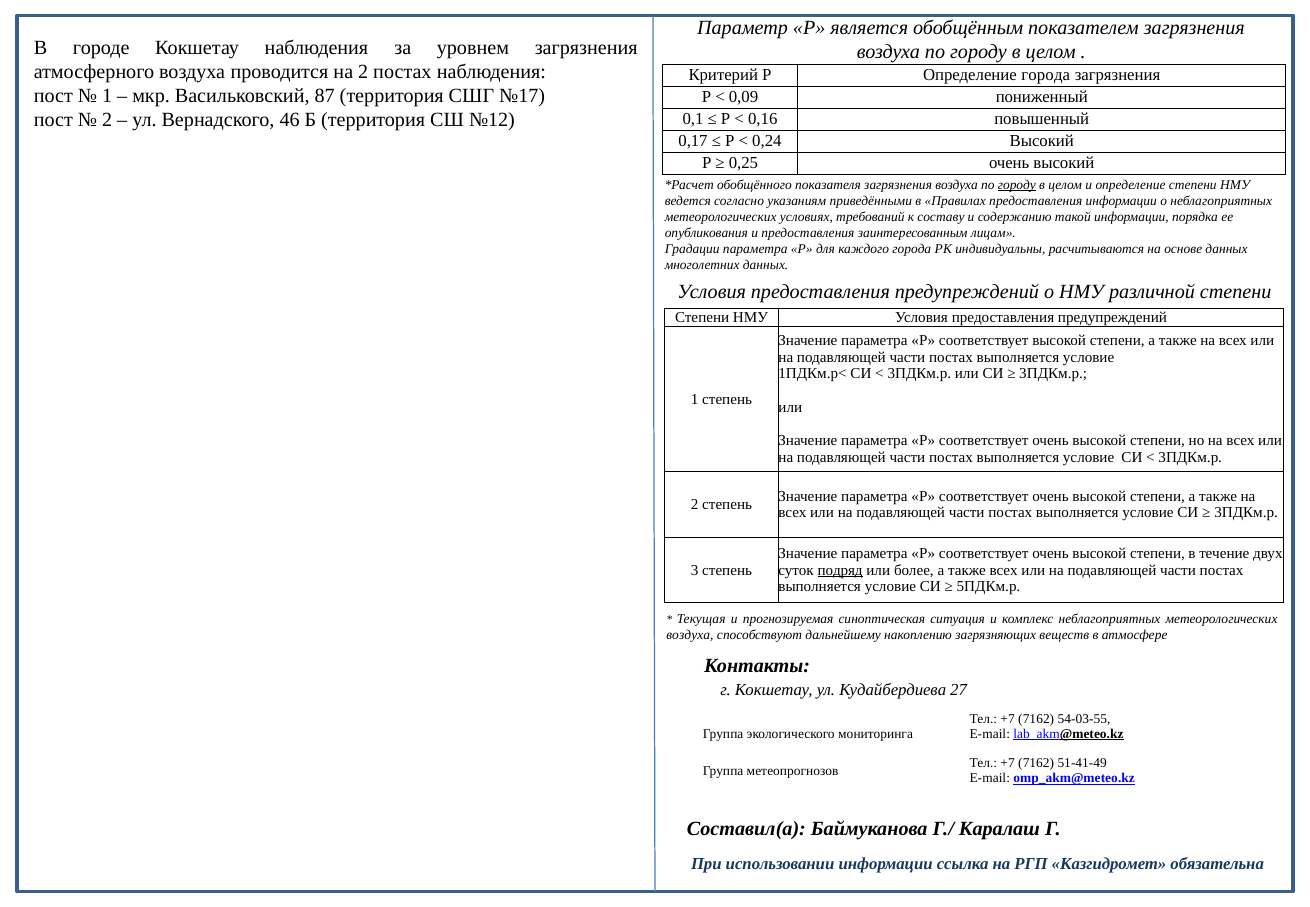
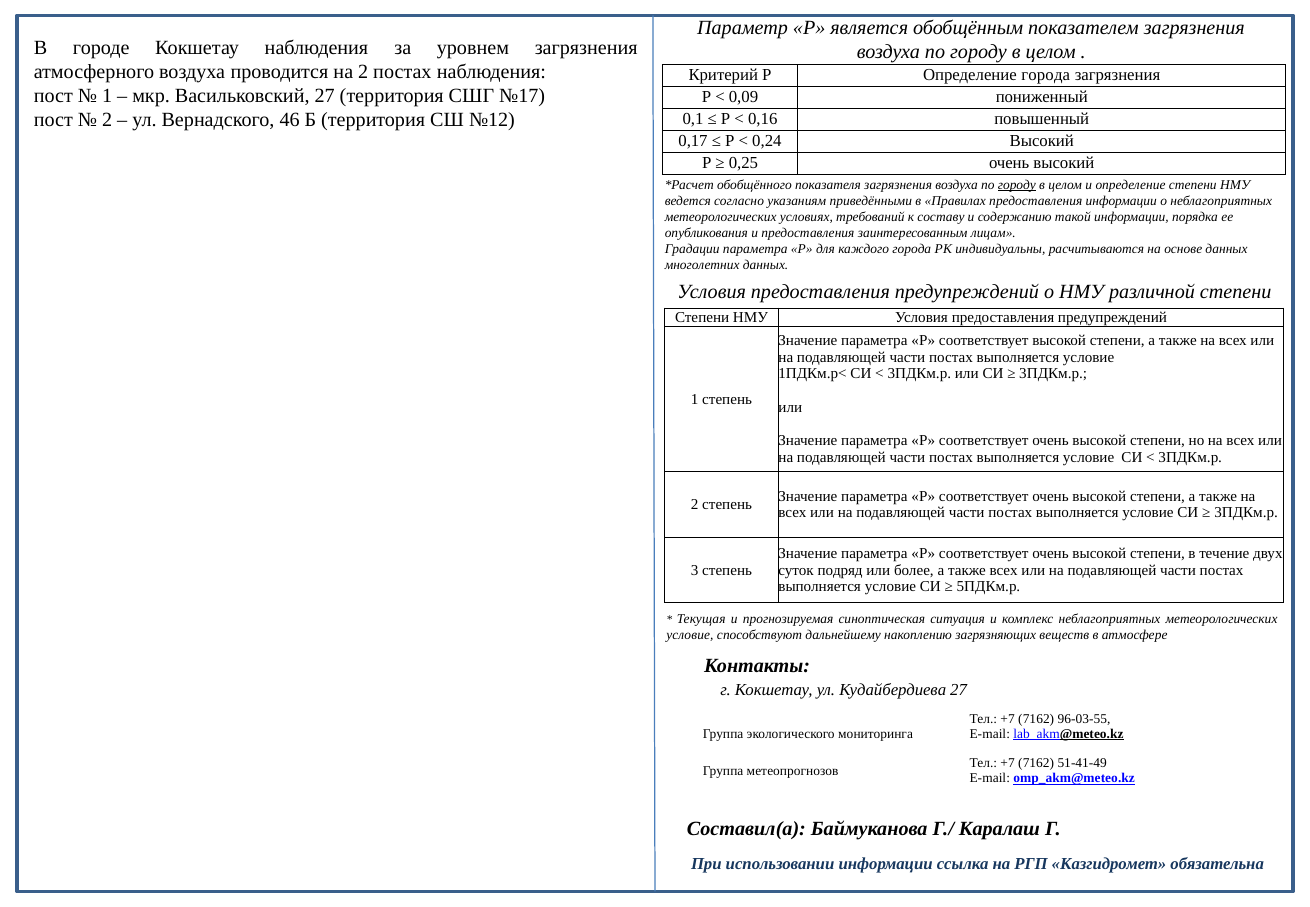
Васильковский 87: 87 -> 27 (325, 96)
подряд underline: present -> none (840, 570)
воздуха: воздуха -> условие (690, 635)
54-03-55: 54-03-55 -> 96-03-55 (1084, 719)
